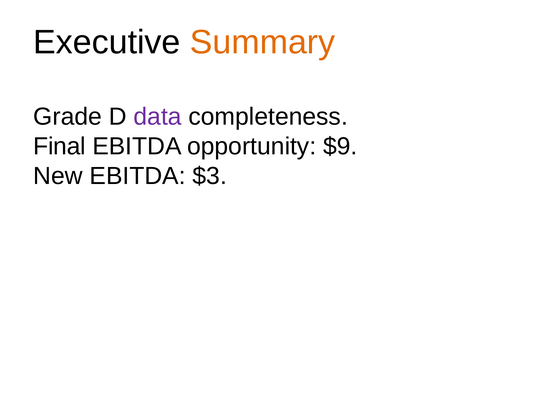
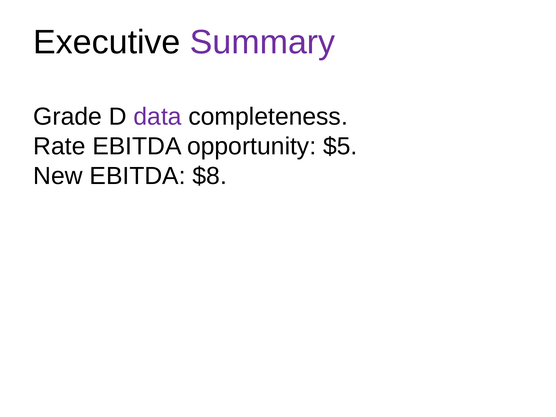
Summary colour: orange -> purple (263, 42)
Final: Final -> Rate (59, 146)
$9: $9 -> $5 (340, 146)
$3: $3 -> $8 (210, 176)
